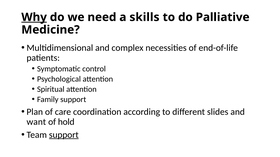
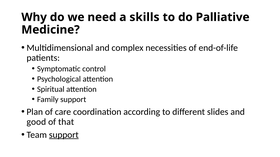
Why underline: present -> none (34, 17)
want: want -> good (36, 122)
hold: hold -> that (66, 122)
